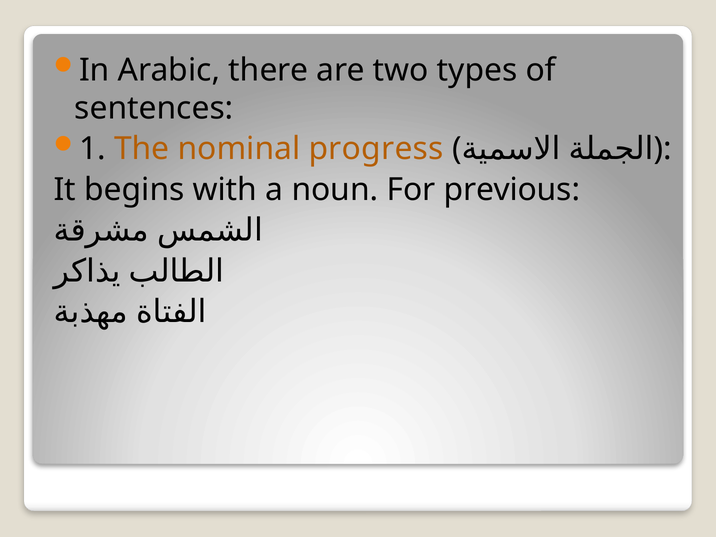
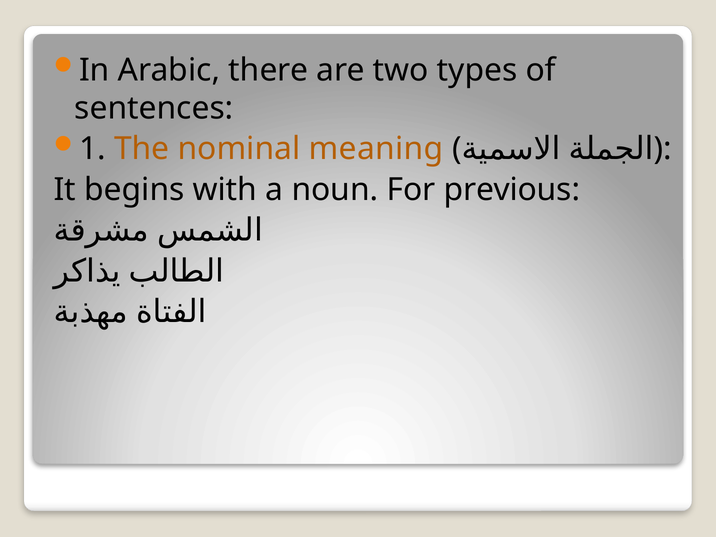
progress: progress -> meaning (376, 149)
